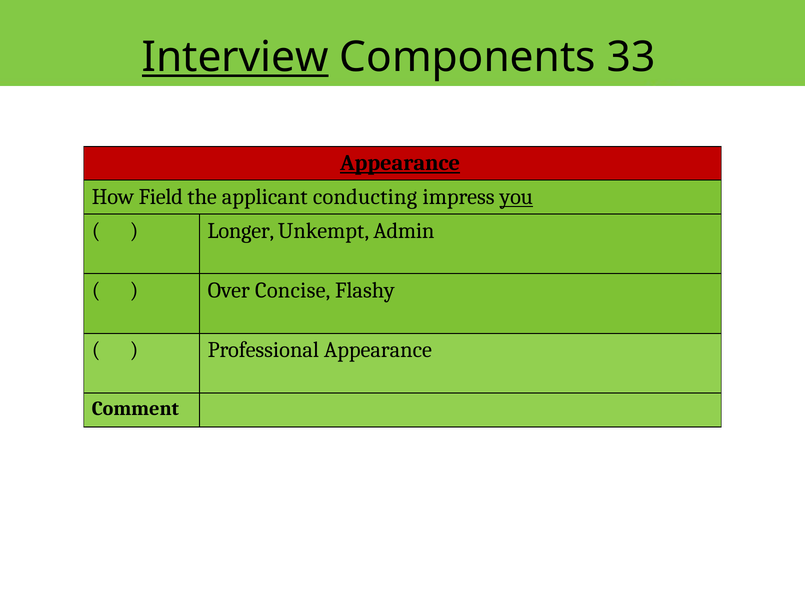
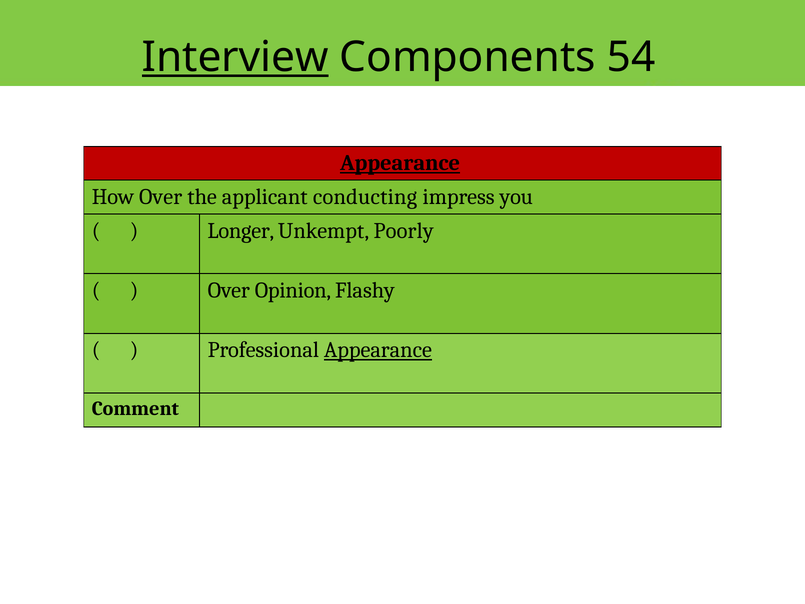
33: 33 -> 54 (631, 57)
How Field: Field -> Over (161, 197)
you underline: present -> none (516, 197)
Admin: Admin -> Poorly (404, 231)
Concise: Concise -> Opinion (293, 290)
Appearance underline: none -> present (378, 350)
